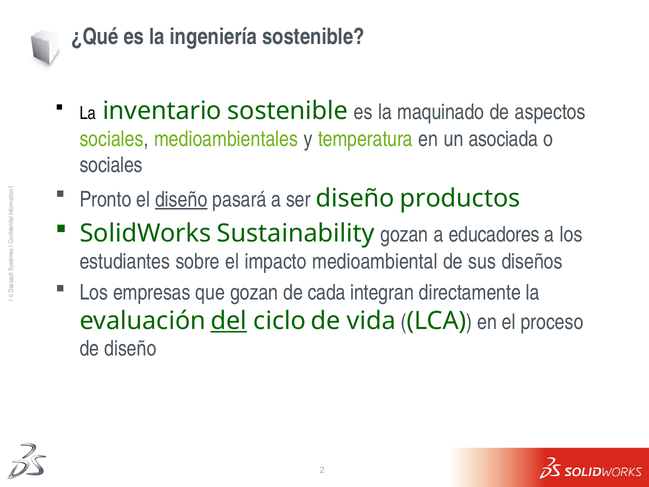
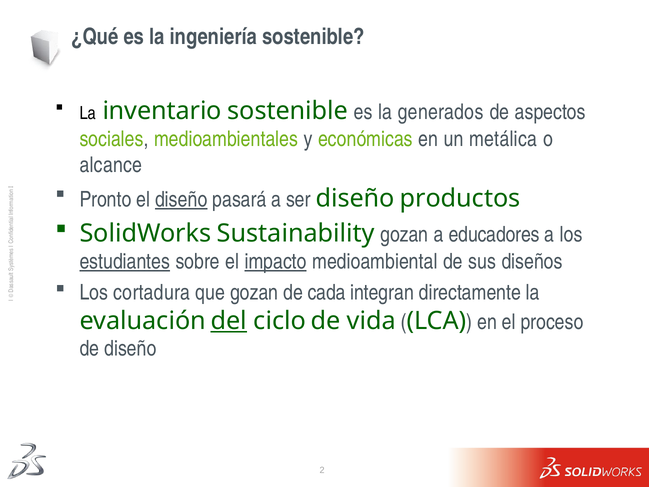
maquinado: maquinado -> generados (441, 112)
temperatura: temperatura -> económicas (365, 139)
asociada: asociada -> metálica (503, 139)
sociales: sociales -> alcance (111, 165)
estudiantes underline: none -> present (125, 261)
impacto underline: none -> present (276, 261)
empresas: empresas -> cortadura (152, 292)
